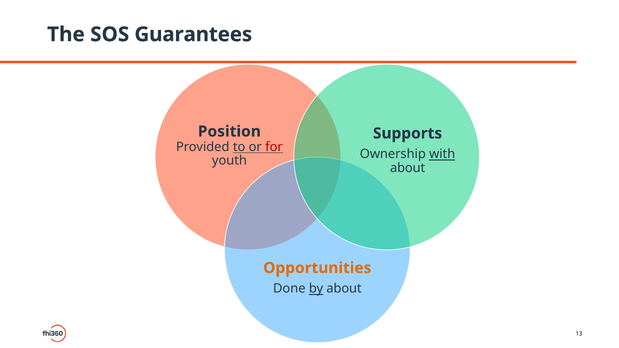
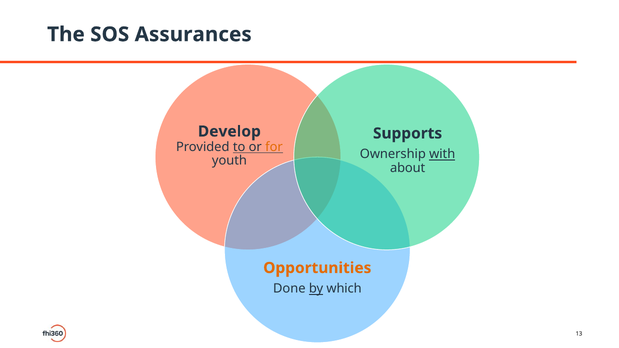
Guarantees: Guarantees -> Assurances (193, 34)
Position: Position -> Develop (229, 132)
for colour: red -> orange (274, 147)
by about: about -> which (344, 289)
